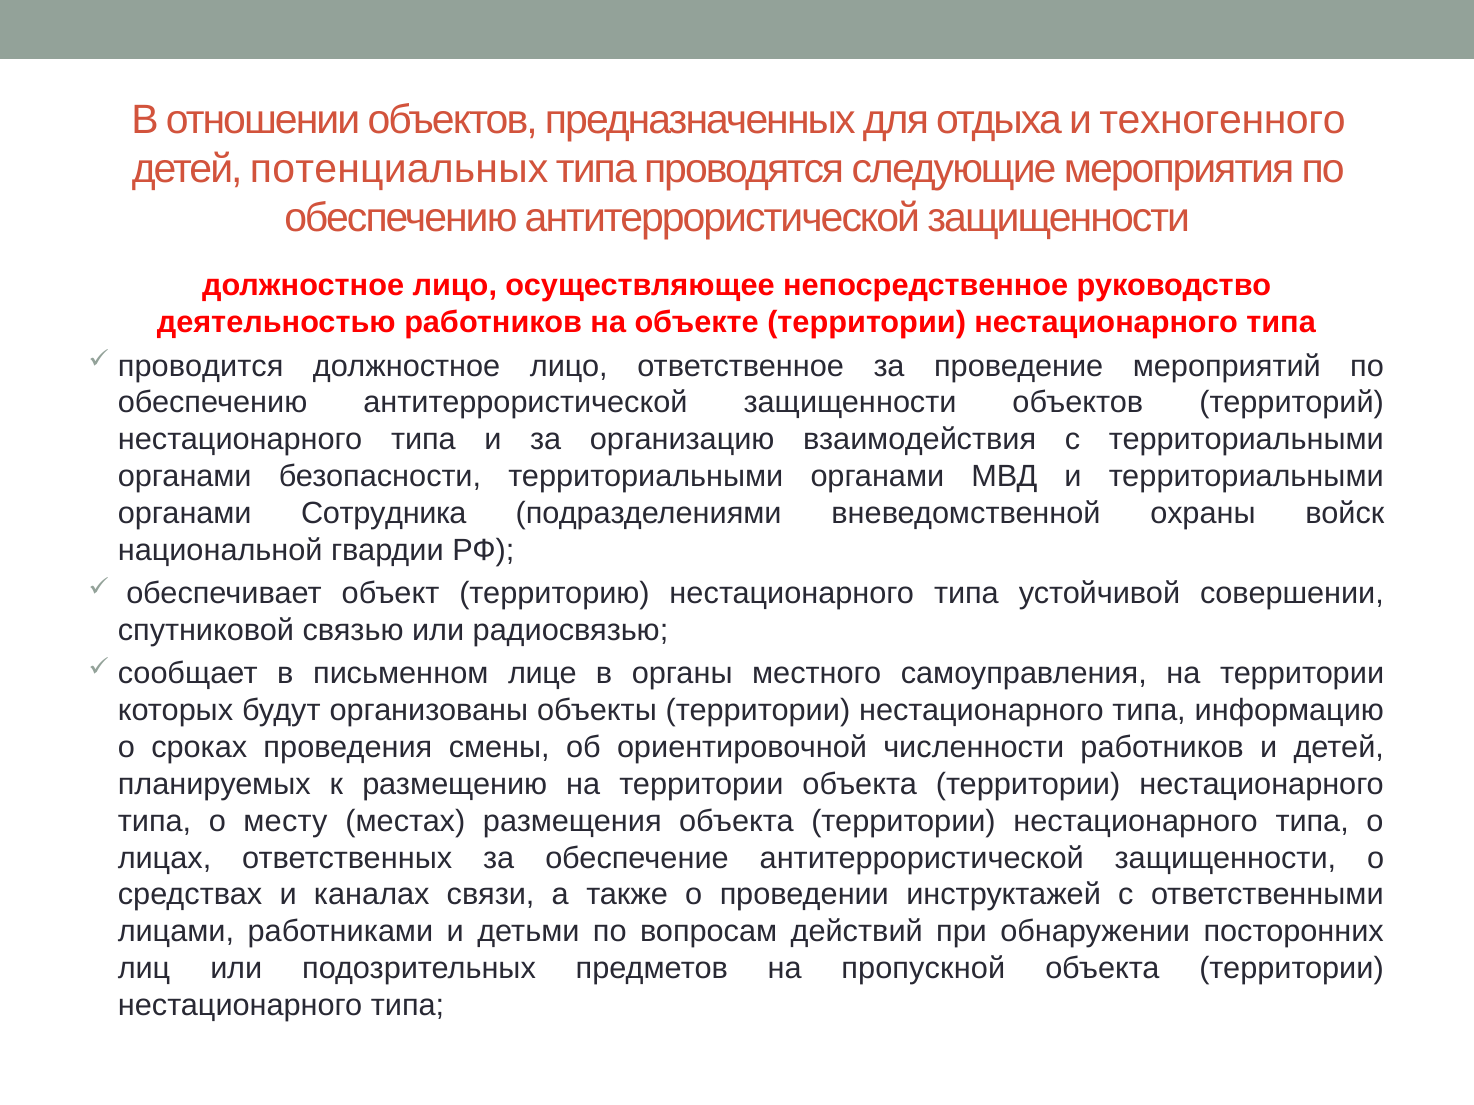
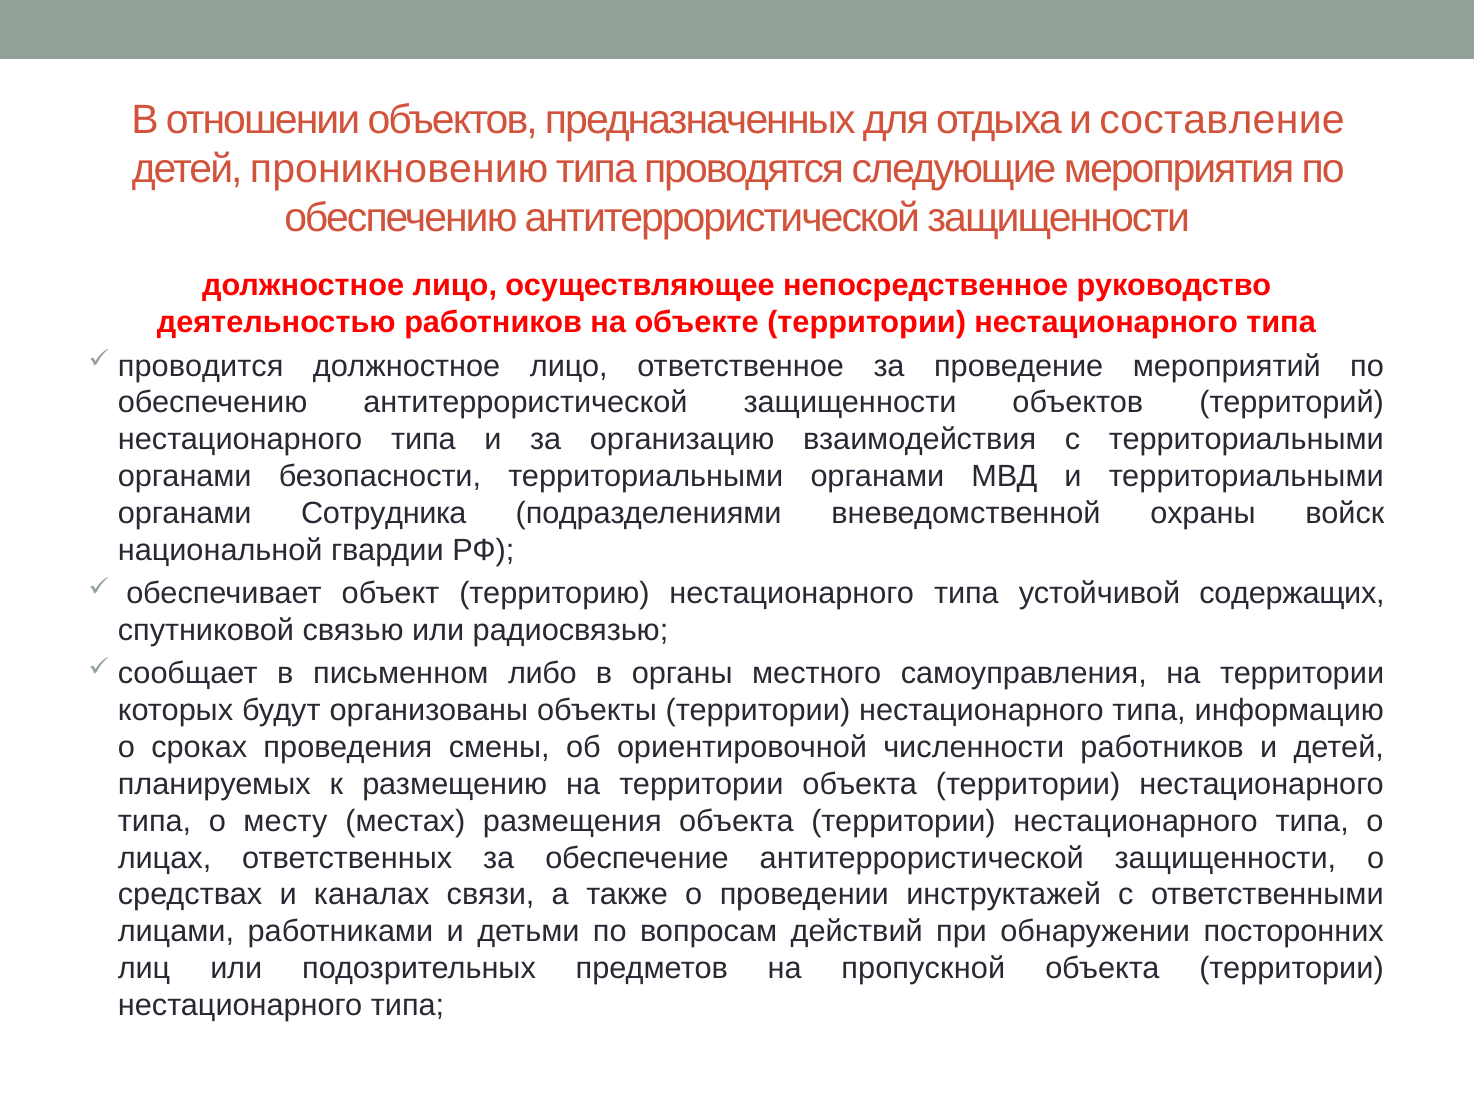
техногенного: техногенного -> составление (1222, 120)
потенциальных: потенциальных -> проникновению (399, 169)
совершении: совершении -> содержащих (1292, 594)
лице: лице -> либо (542, 674)
